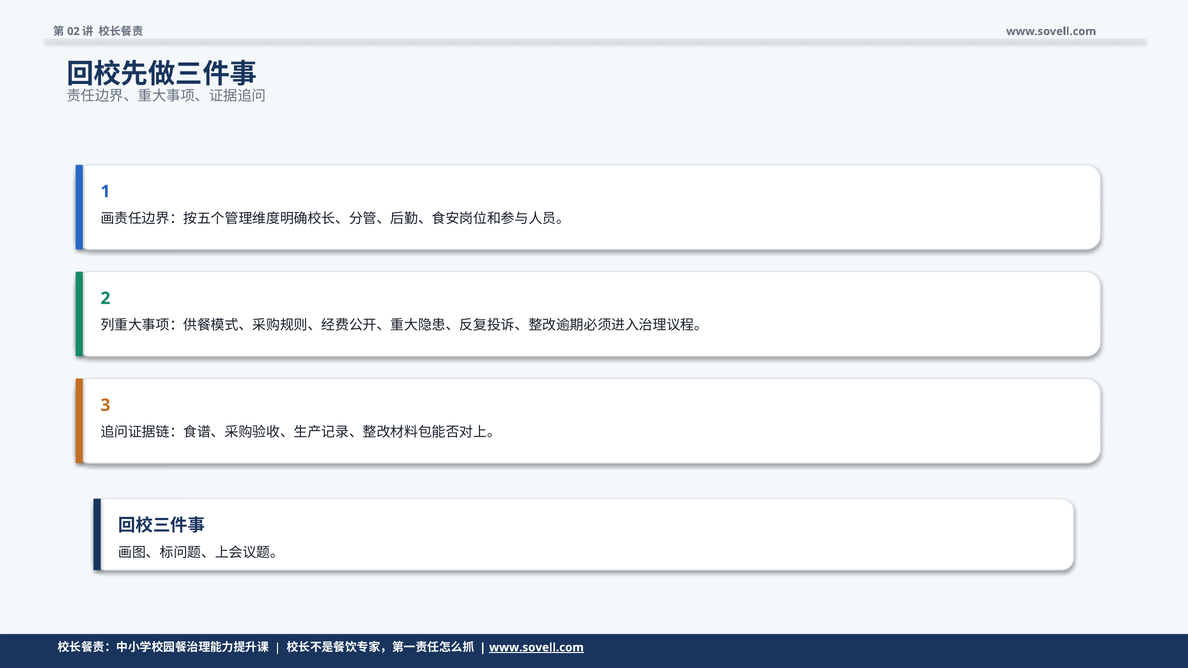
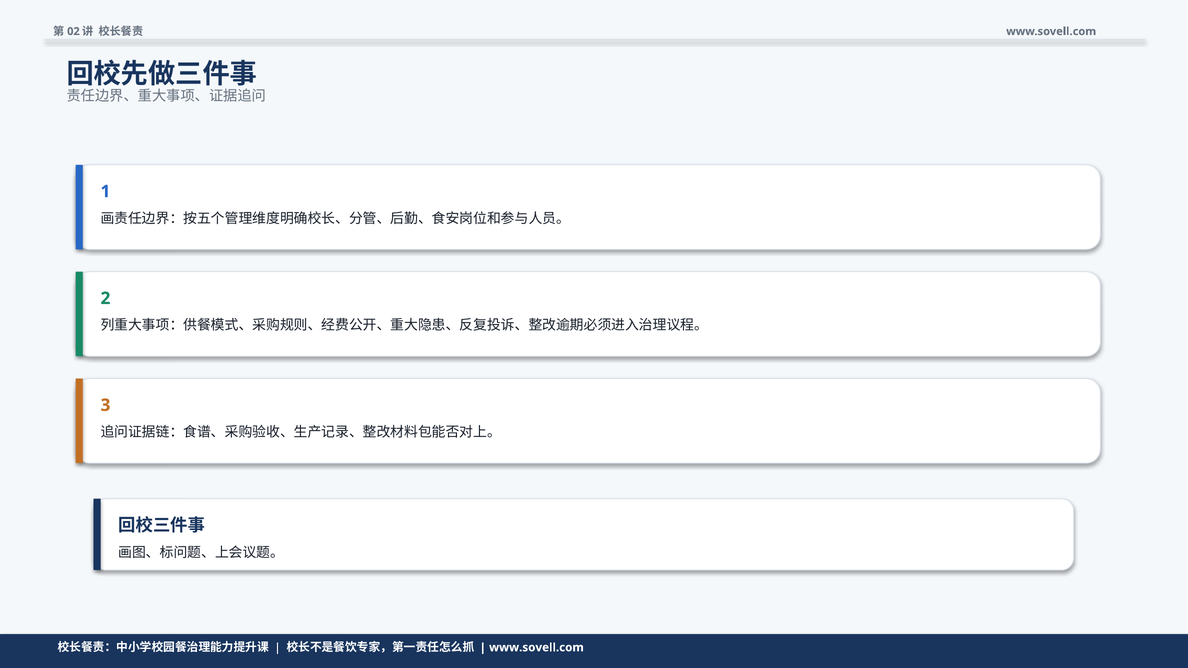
www.sovell.com underline: present -> none (536, 648)
